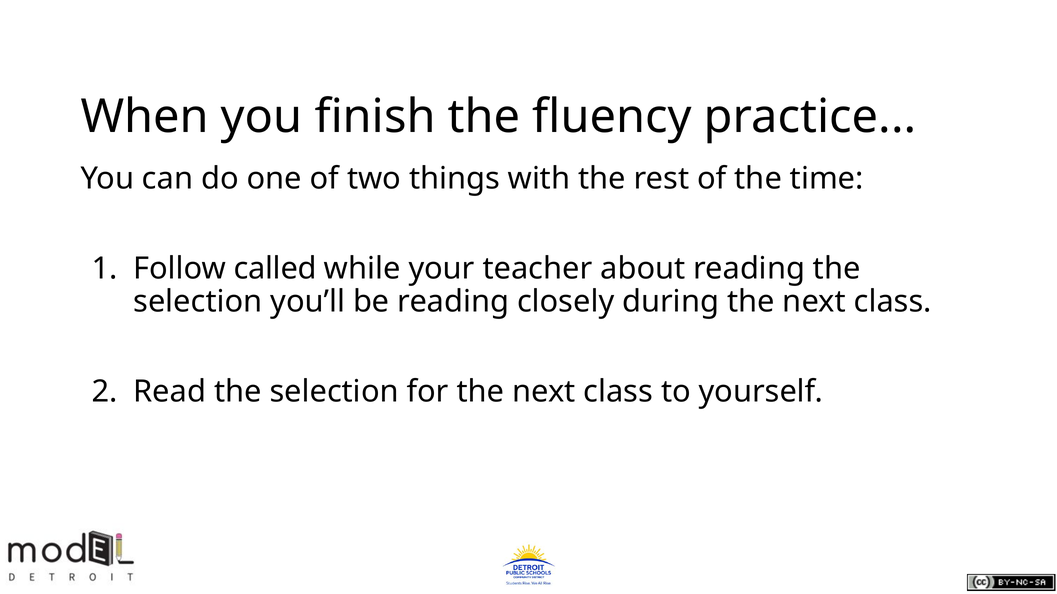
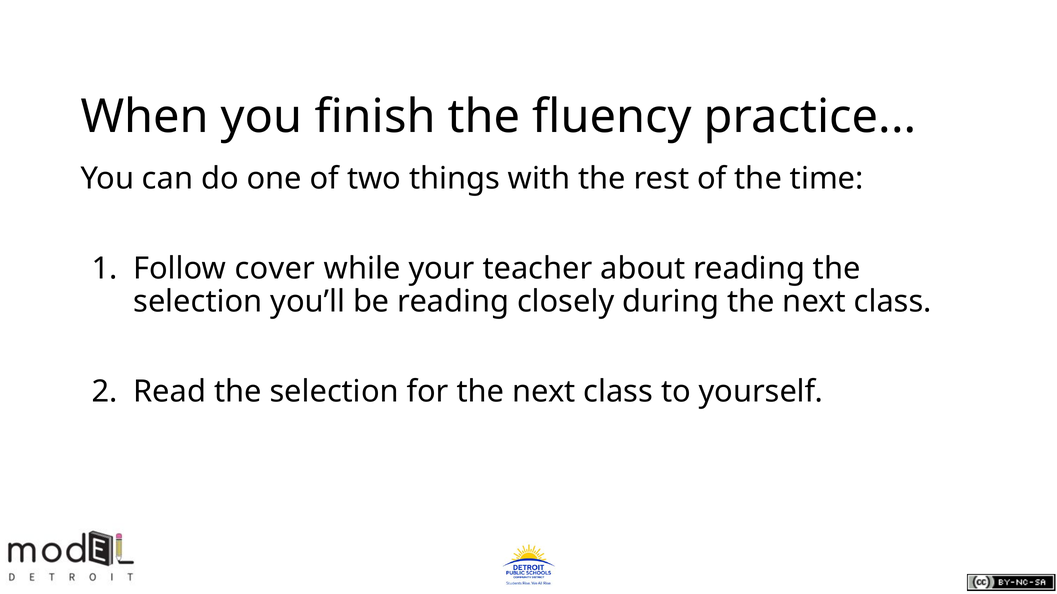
called: called -> cover (275, 269)
